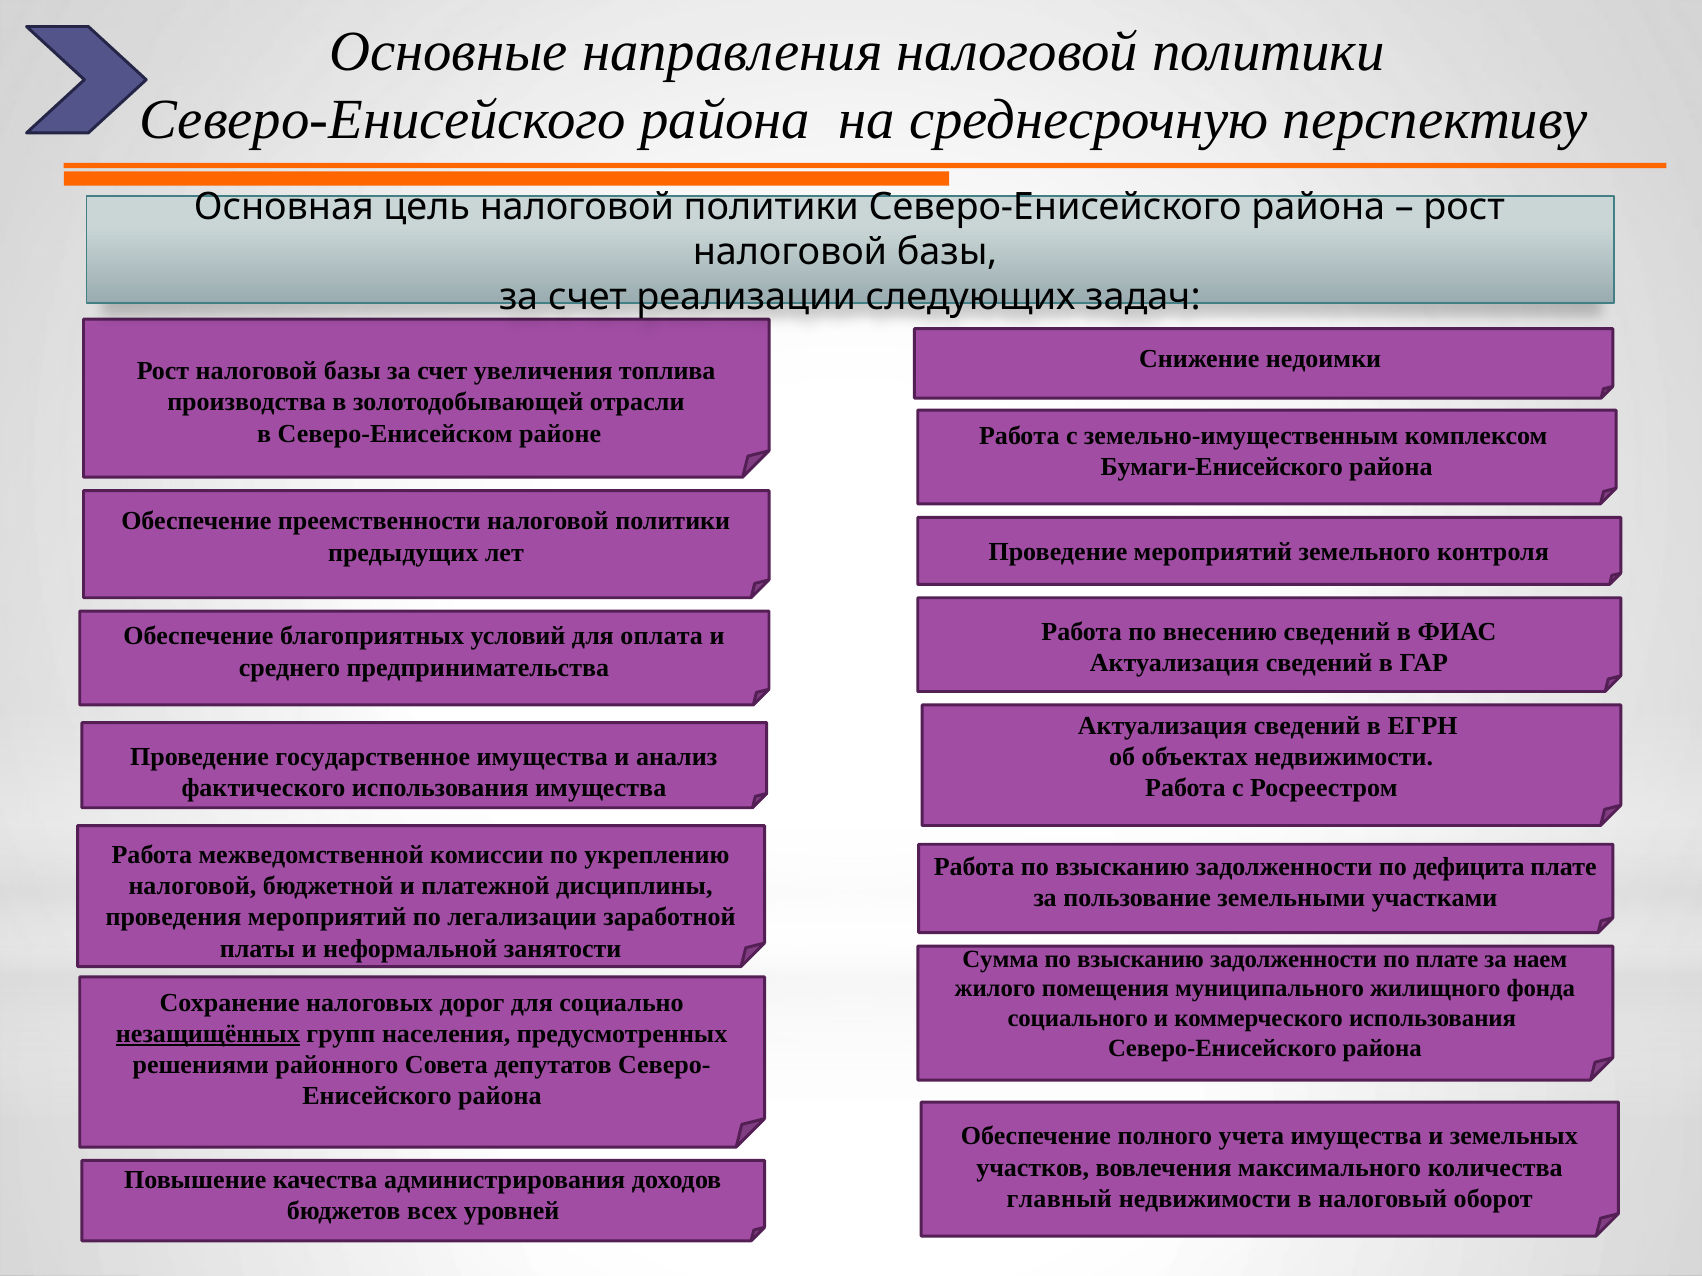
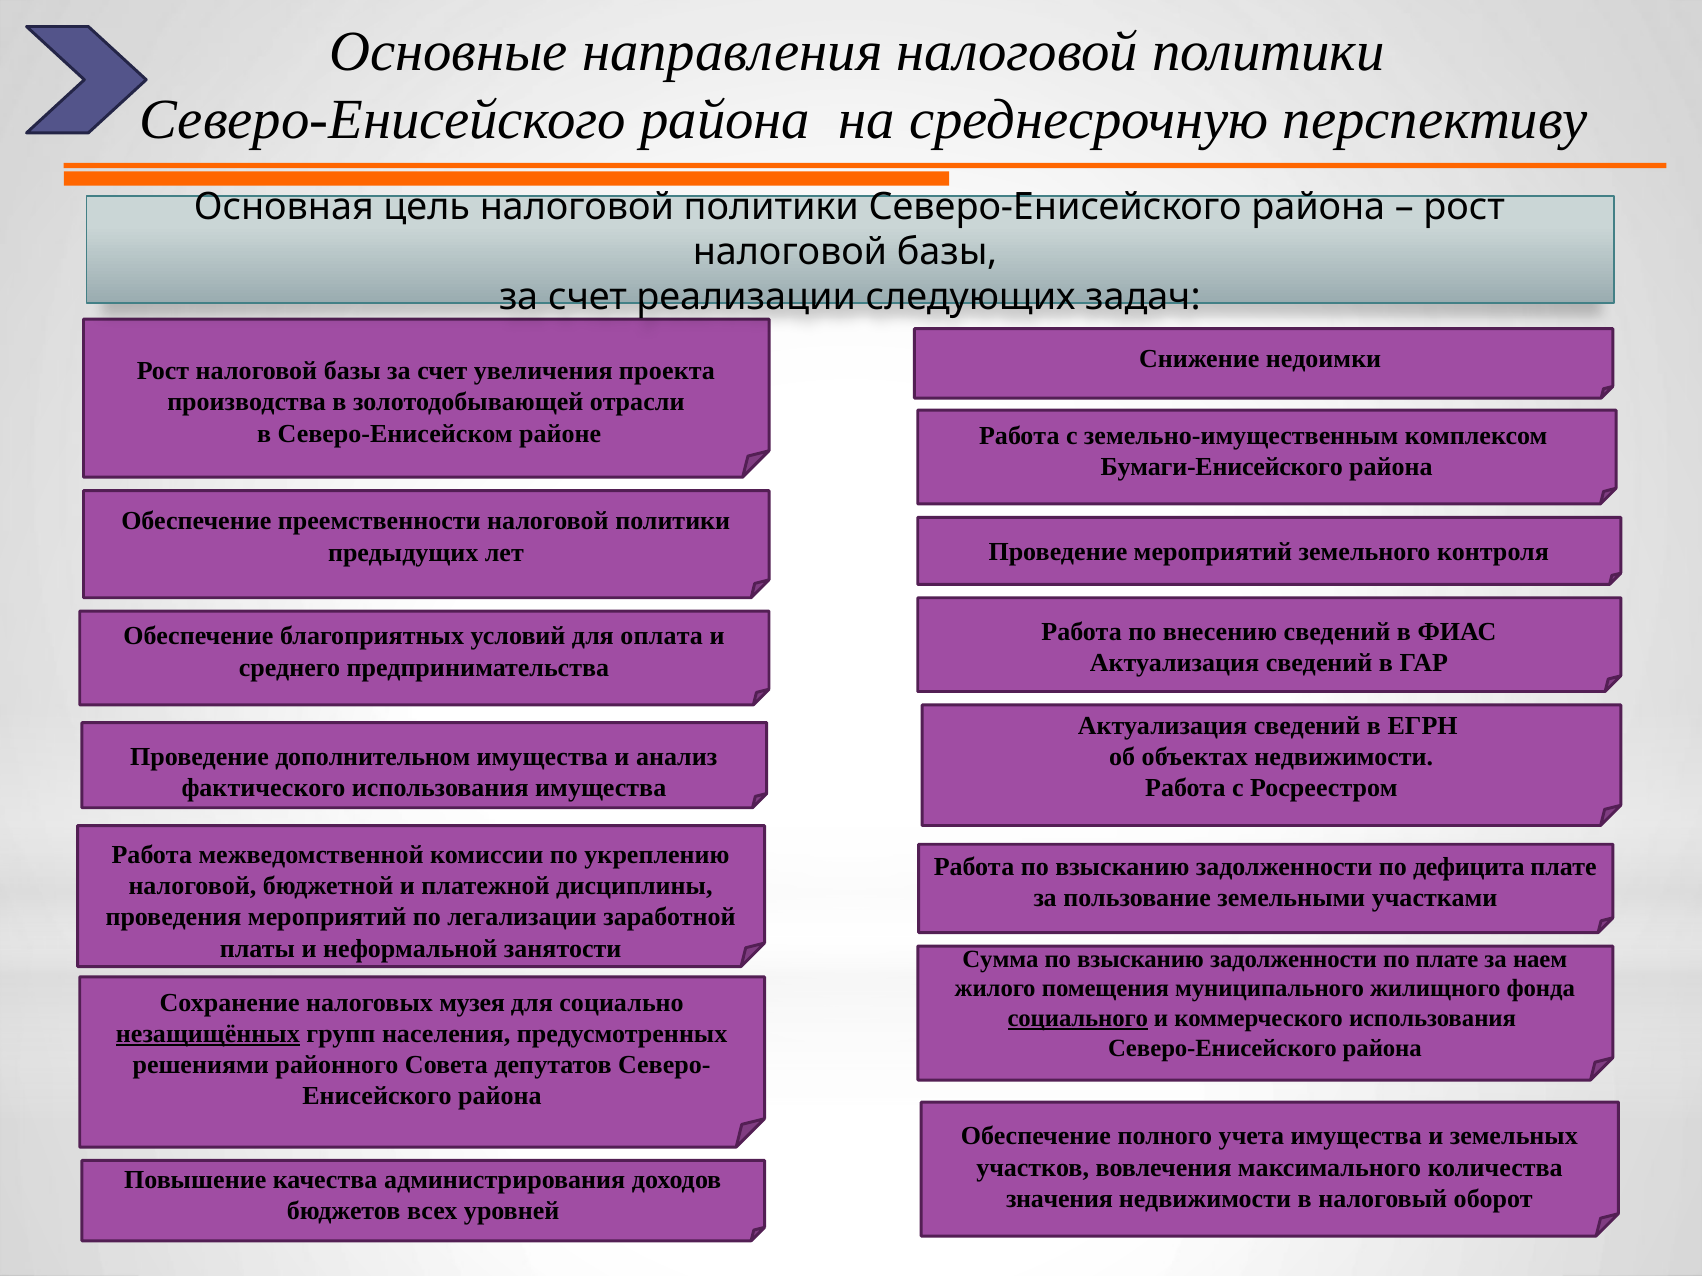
топлива: топлива -> проекта (667, 371)
государственное: государственное -> дополнительном (373, 757)
дорог: дорог -> музея (472, 1003)
социального underline: none -> present (1078, 1019)
главный: главный -> значения (1059, 1199)
